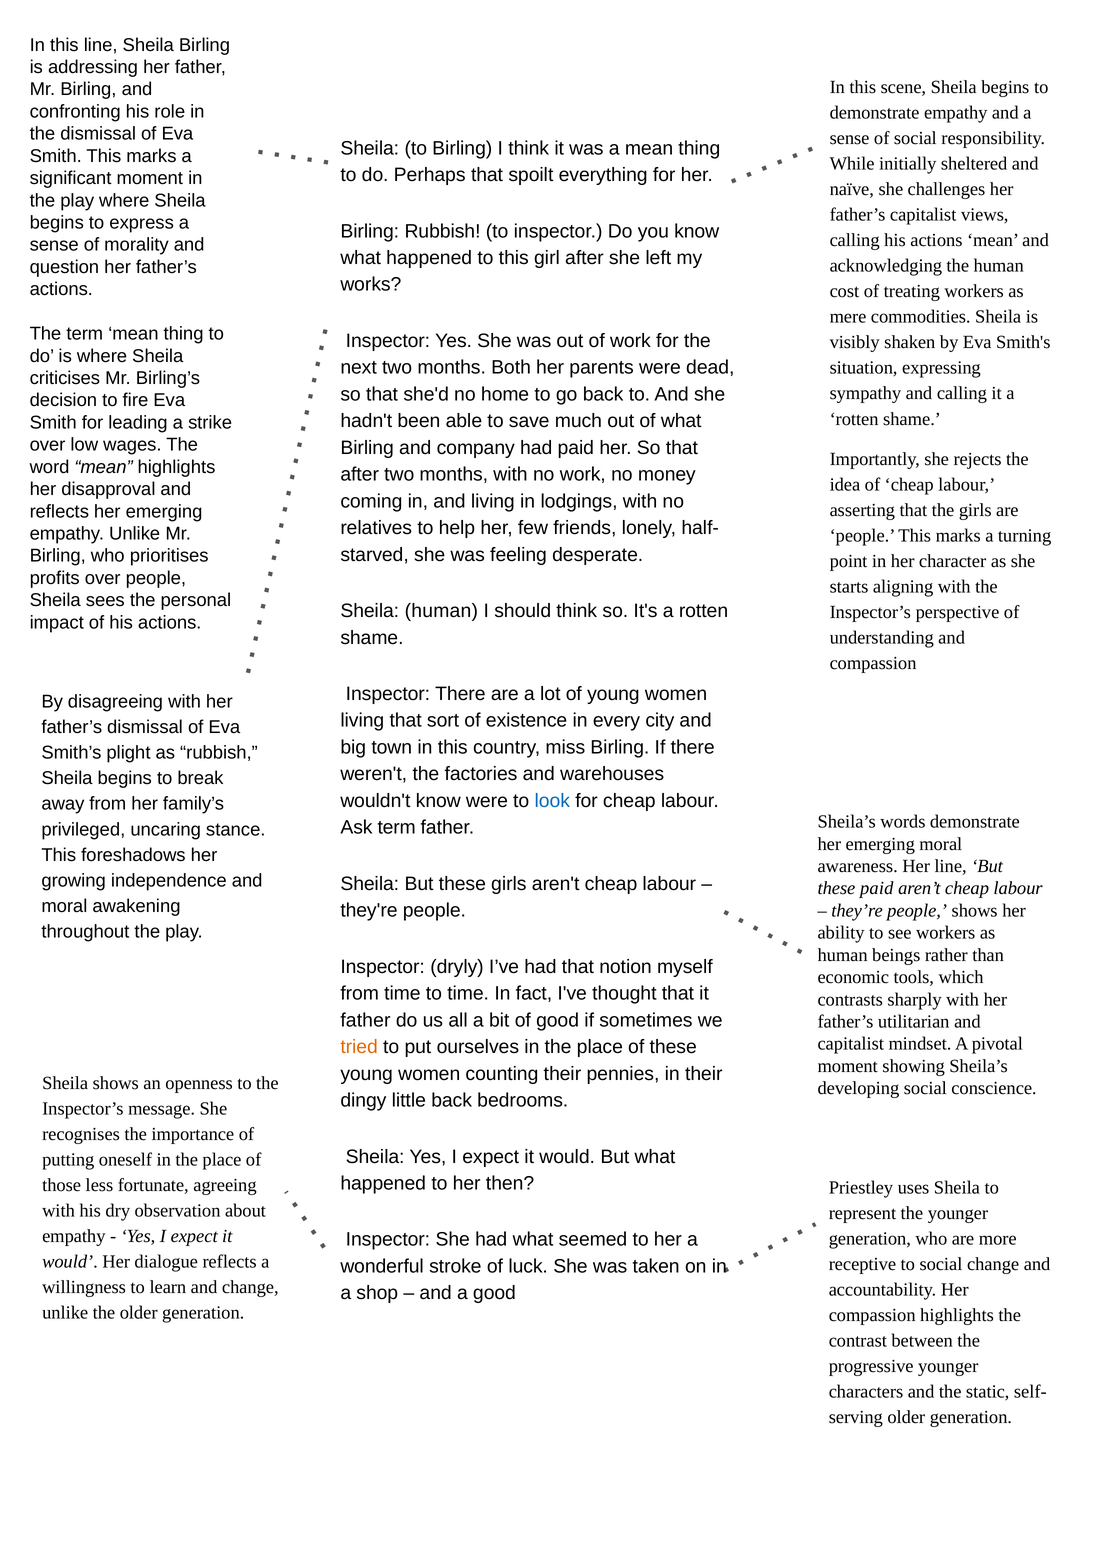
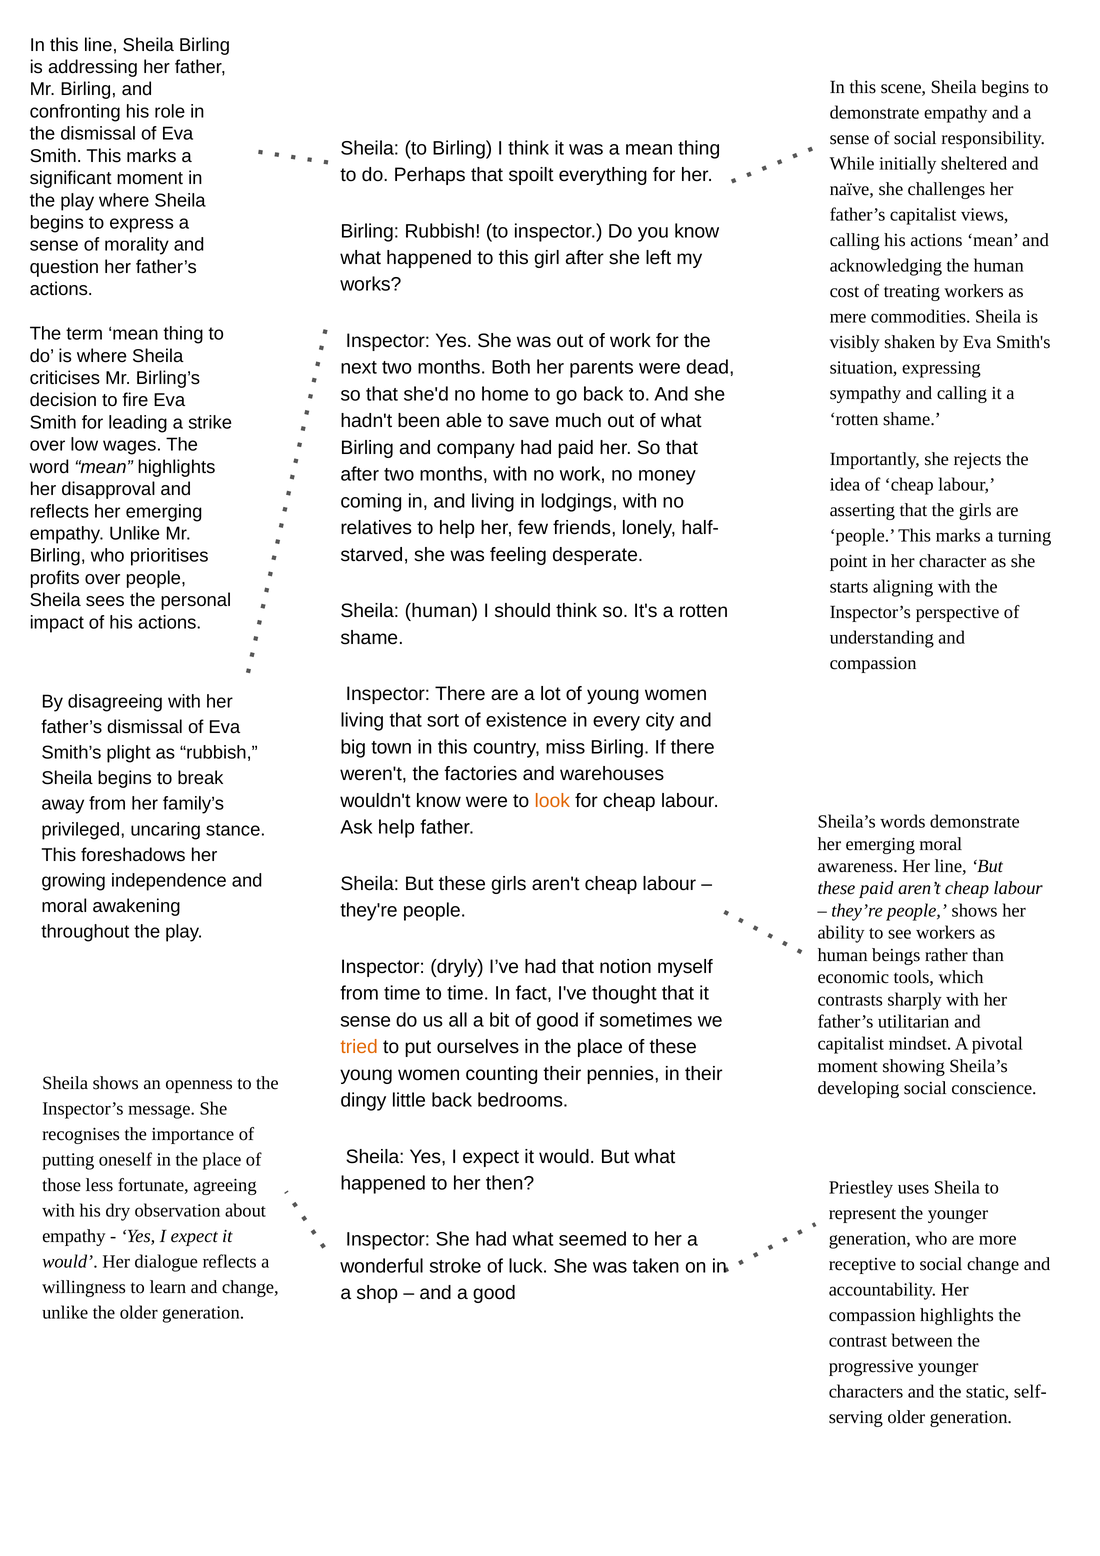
look colour: blue -> orange (552, 801)
Ask term: term -> help (396, 827)
father: father -> sense (366, 1020)
